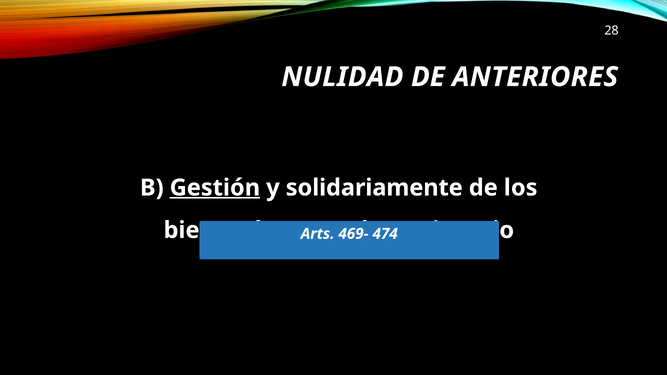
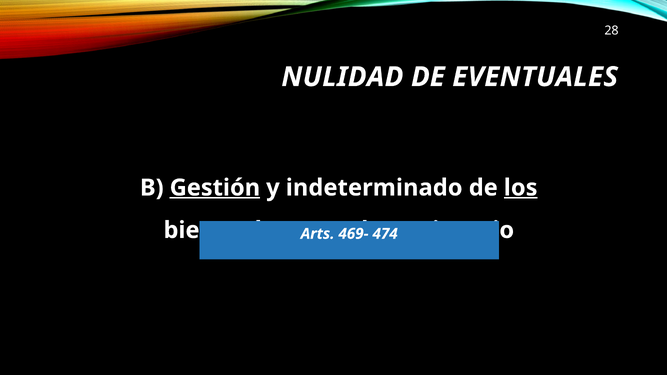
ANTERIORES: ANTERIORES -> EVENTUALES (535, 77)
solidariamente: solidariamente -> indeterminado (374, 188)
los underline: none -> present (521, 188)
